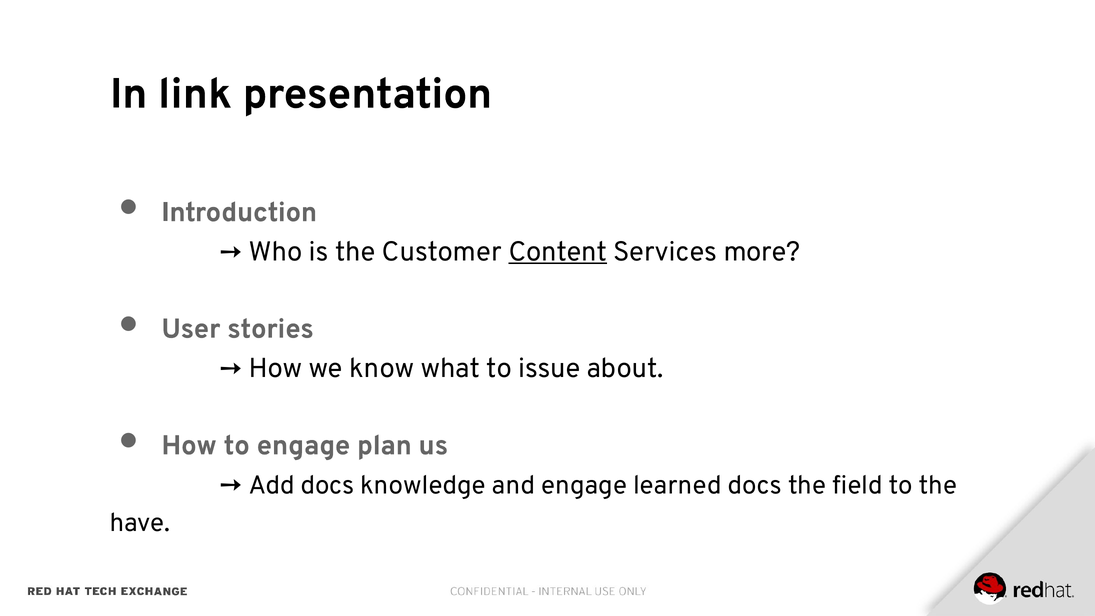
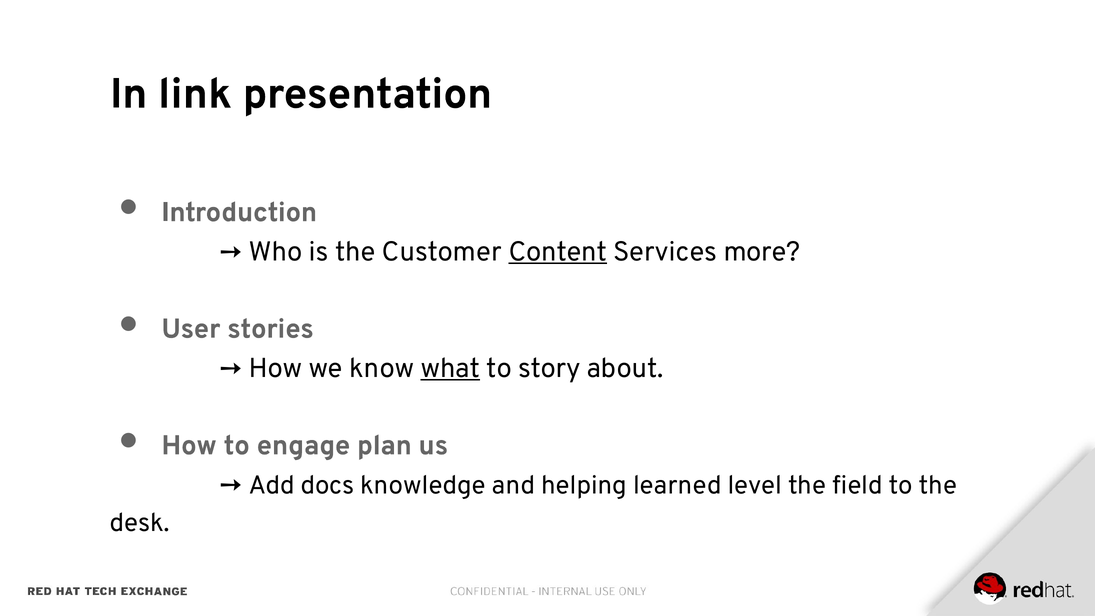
what underline: none -> present (450, 368)
issue: issue -> story (549, 368)
and engage: engage -> helping (584, 485)
learned docs: docs -> level (755, 485)
have: have -> desk (140, 523)
